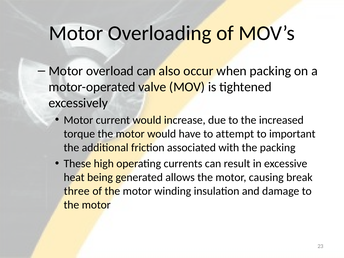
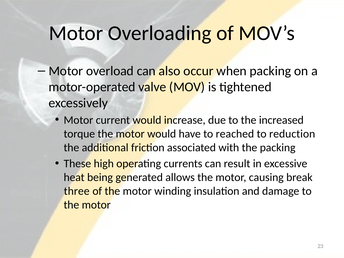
attempt: attempt -> reached (235, 134)
important: important -> reduction (292, 134)
